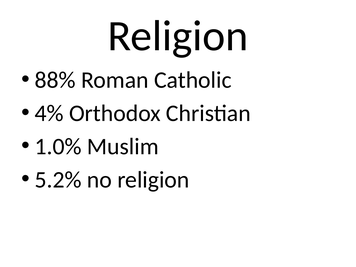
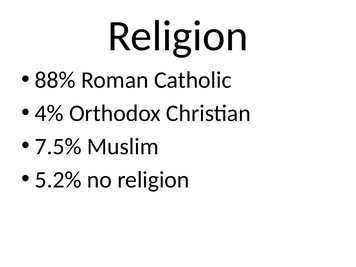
1.0%: 1.0% -> 7.5% (58, 146)
